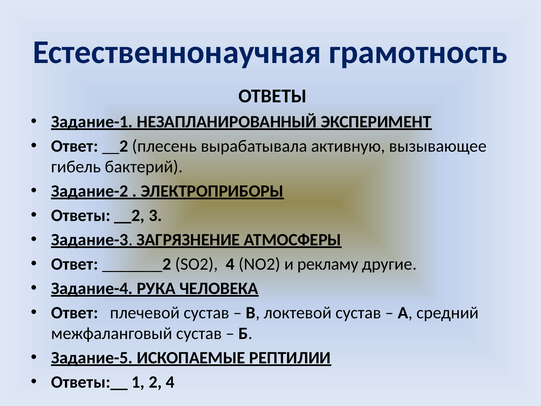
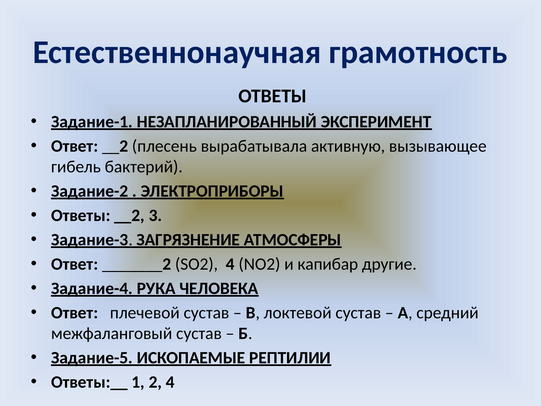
рекламу: рекламу -> капибар (328, 264)
